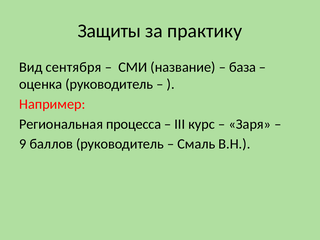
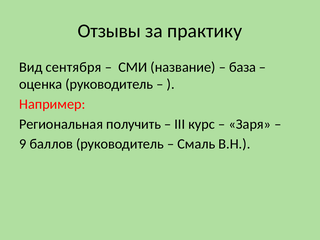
Защиты: Защиты -> Отзывы (109, 31)
процесса: процесса -> получить (134, 124)
